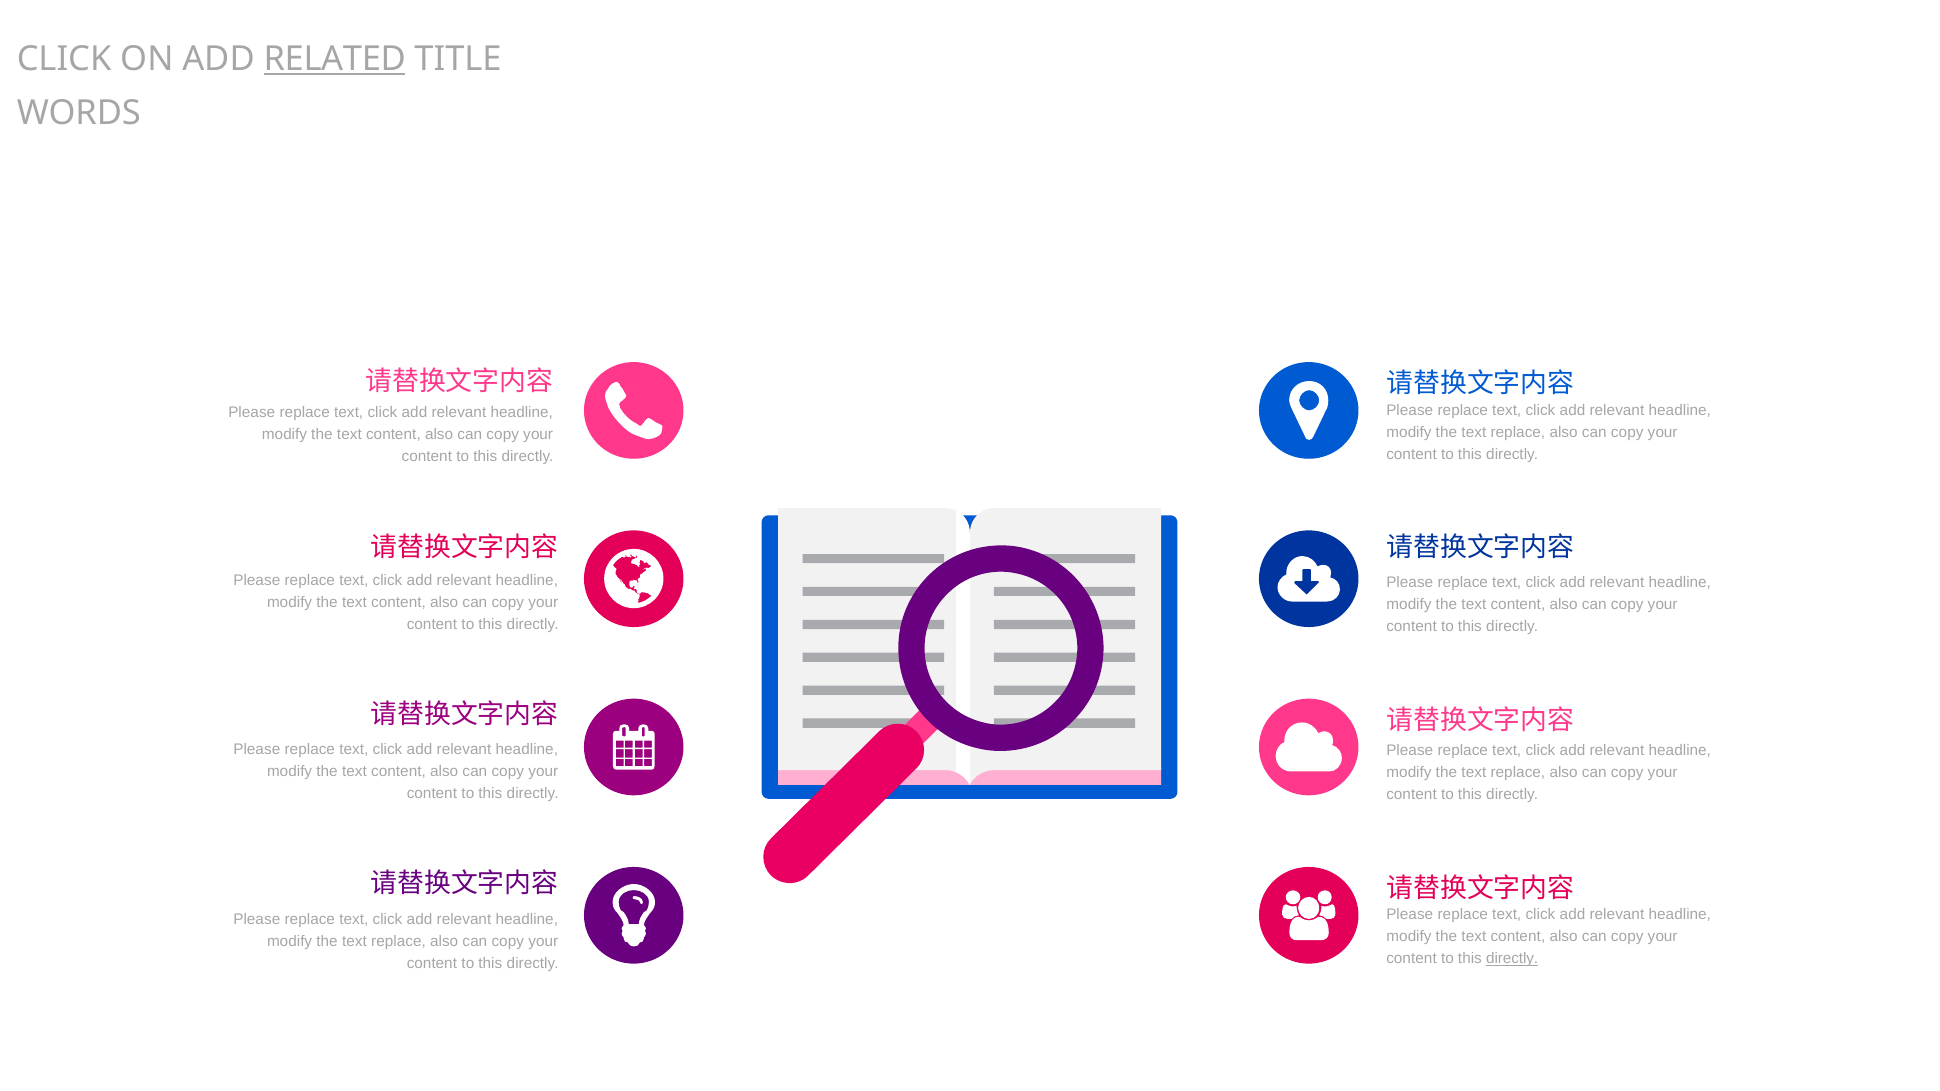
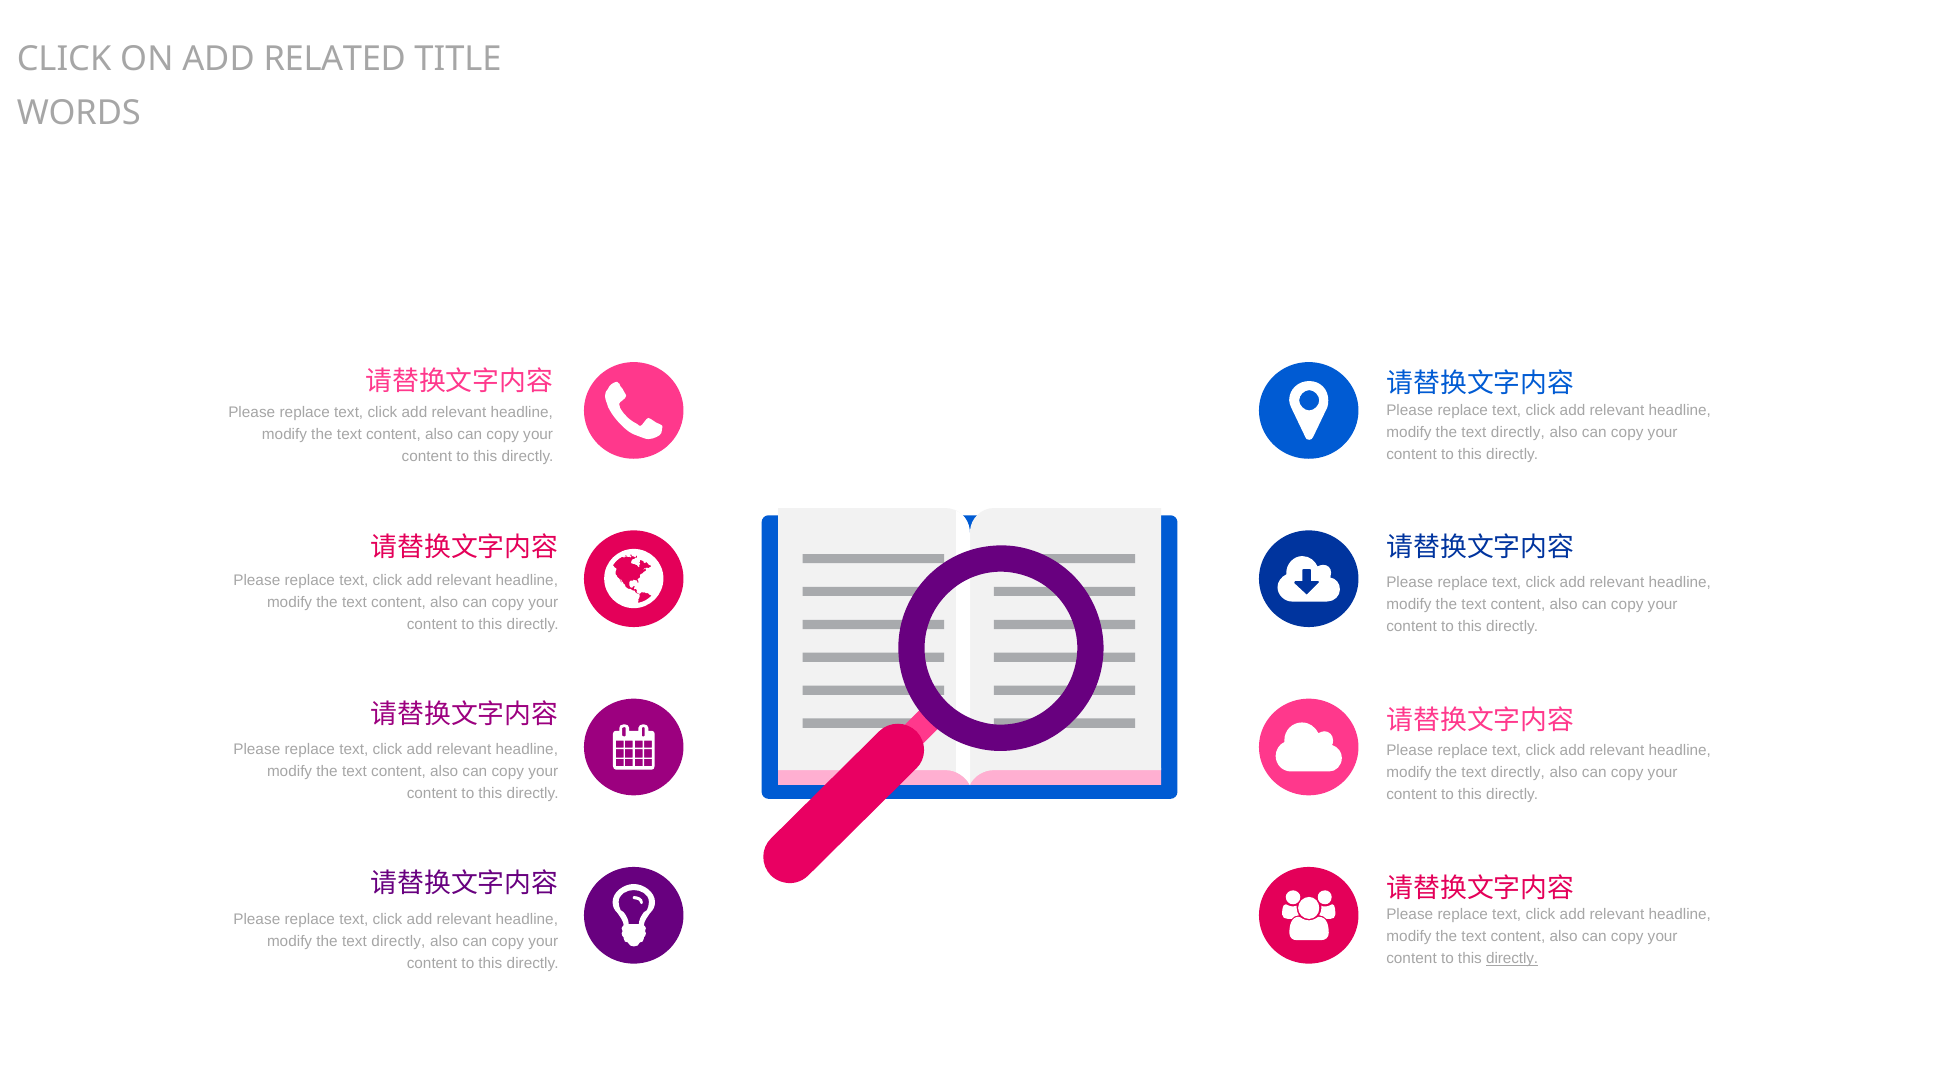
RELATED underline: present -> none (335, 59)
replace: replace -> directly (1518, 432)
replace: replace -> directly (1518, 773)
replace: replace -> directly (398, 942)
